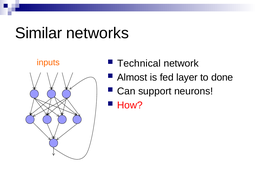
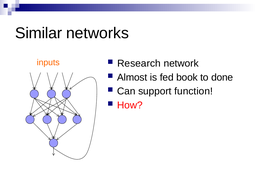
Technical: Technical -> Research (139, 64)
layer: layer -> book (187, 78)
neurons: neurons -> function (194, 92)
